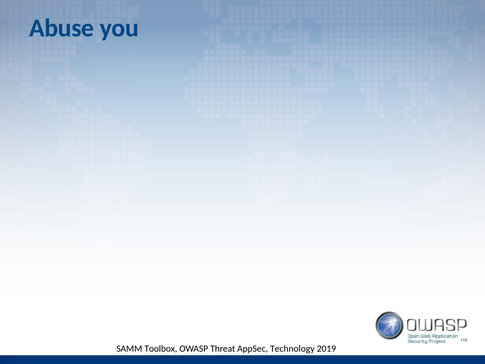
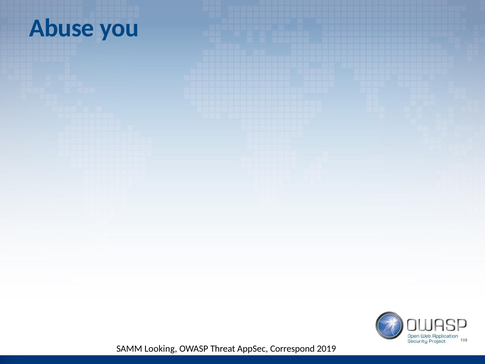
Toolbox: Toolbox -> Looking (161, 348)
Technology: Technology -> Correspond (292, 348)
